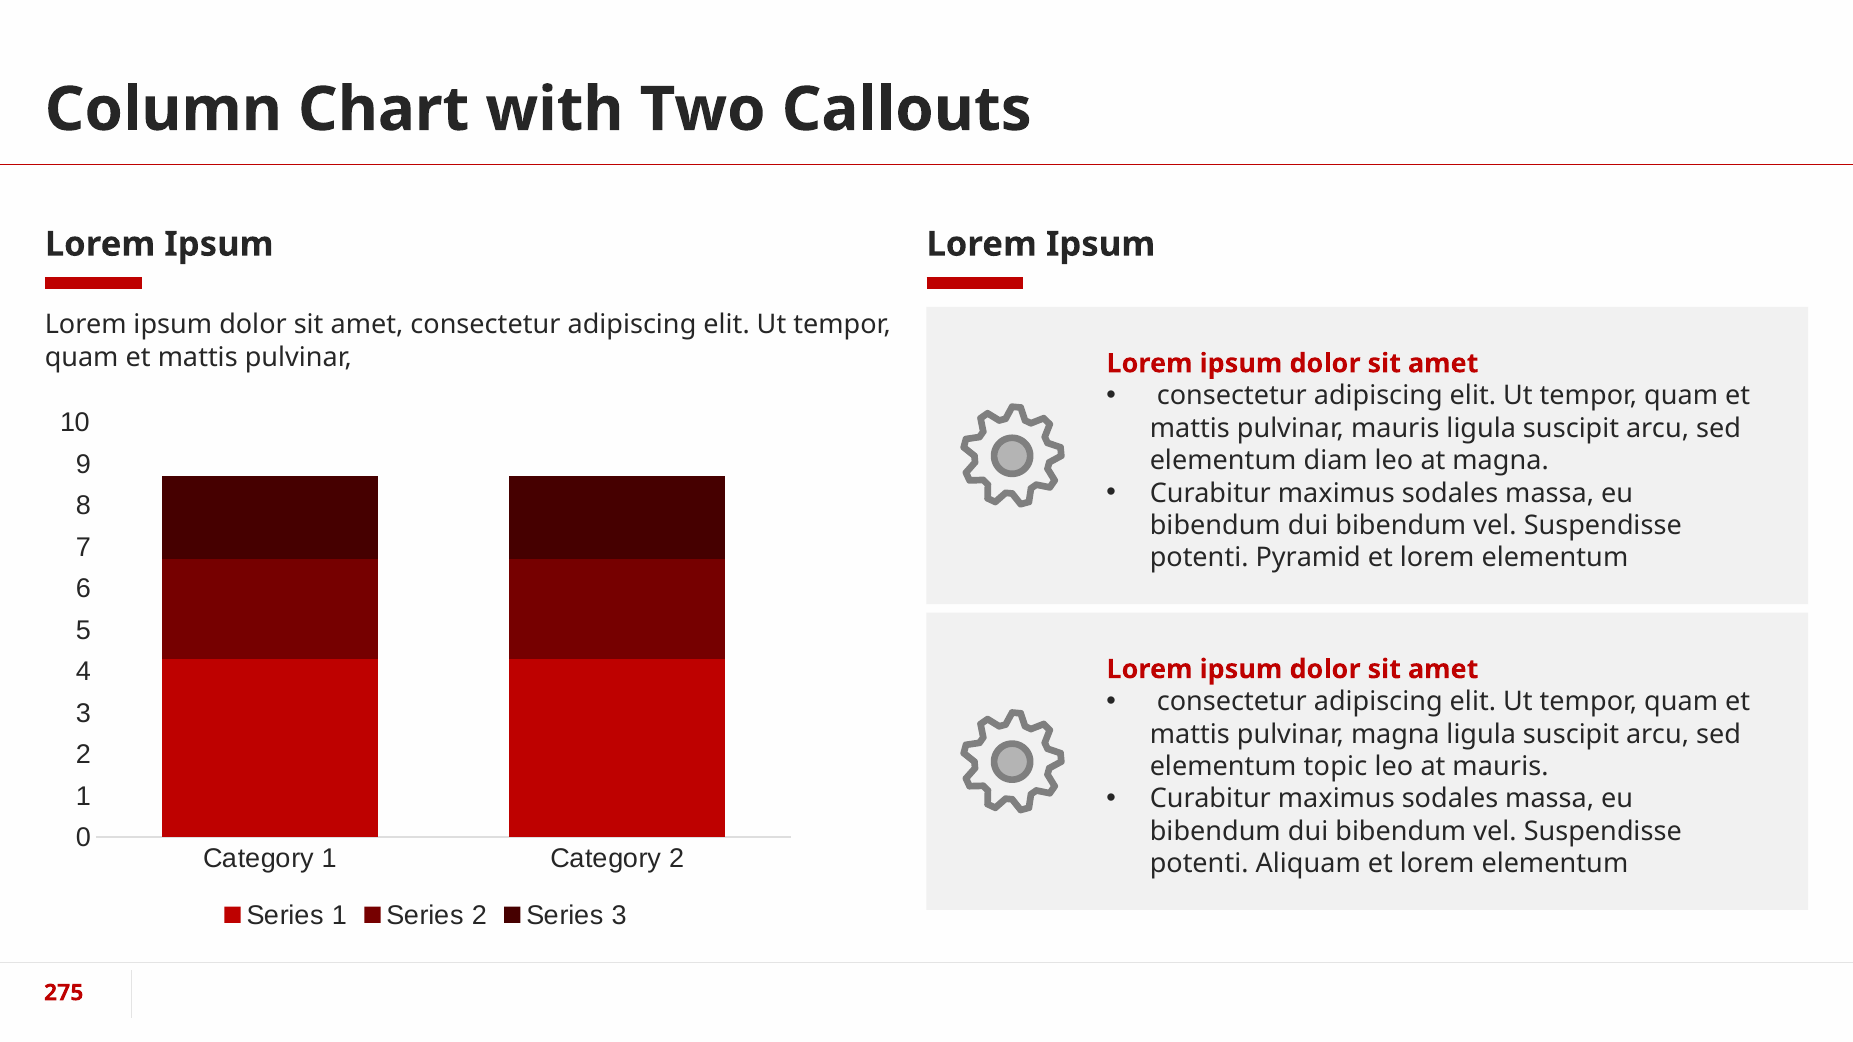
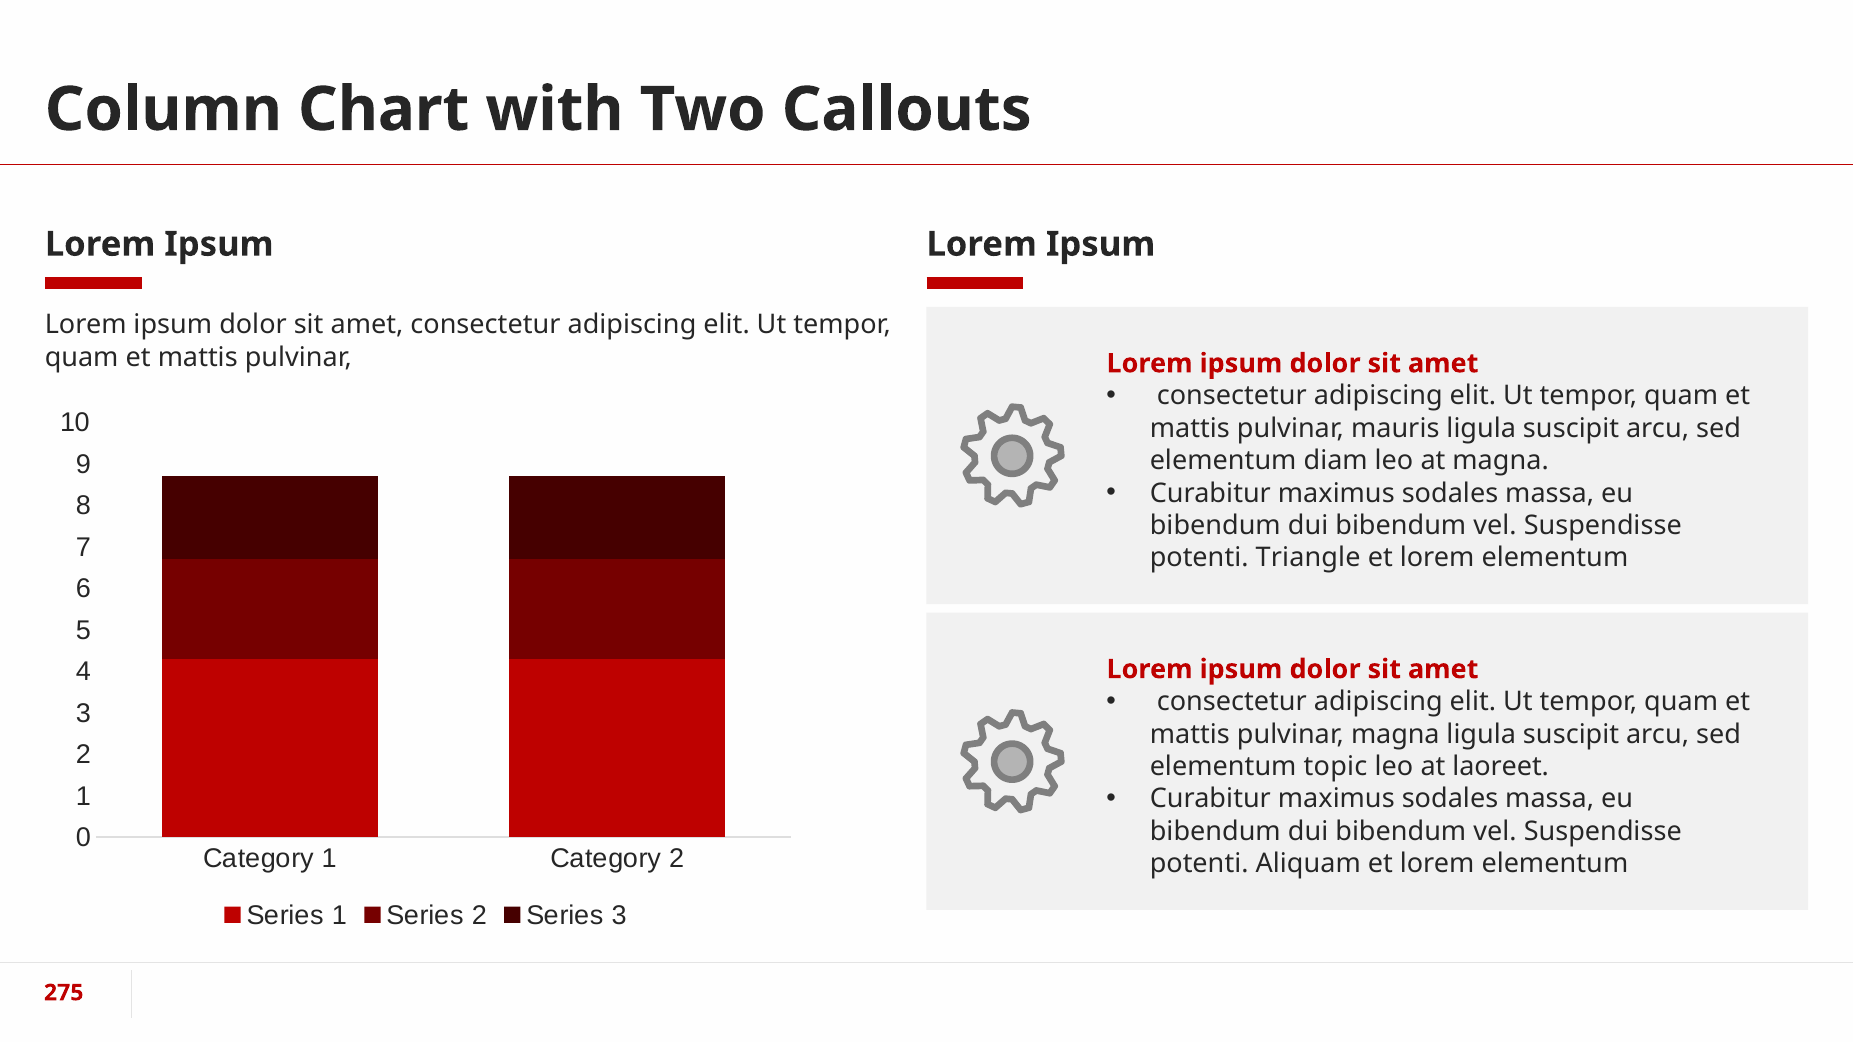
Pyramid: Pyramid -> Triangle (1308, 558)
at mauris: mauris -> laoreet (1501, 767)
